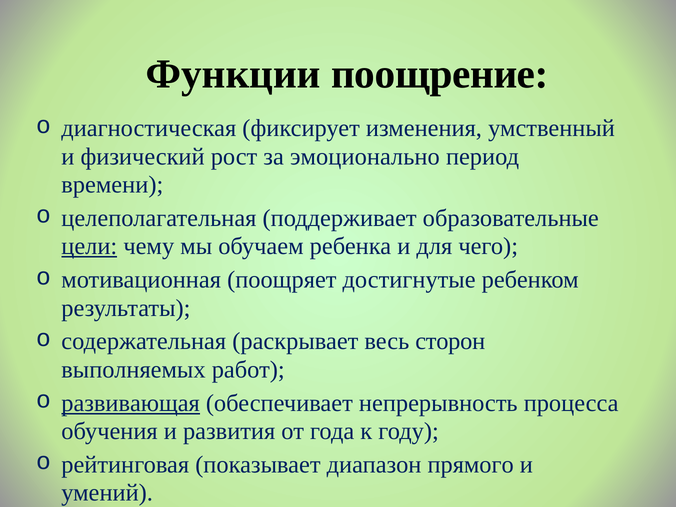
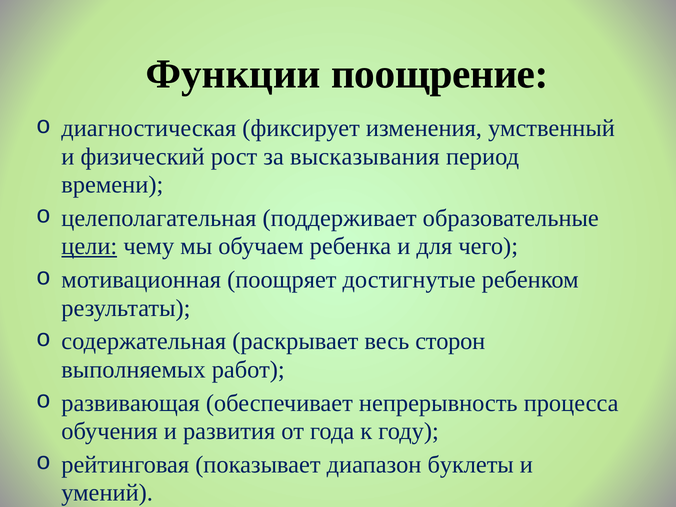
эмоционально: эмоционально -> высказывания (365, 157)
развивающая underline: present -> none (131, 403)
прямого: прямого -> буклеты (471, 465)
